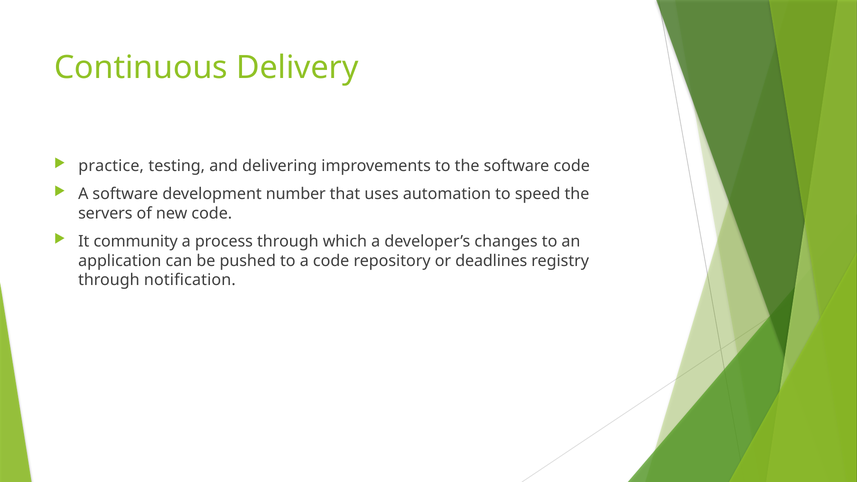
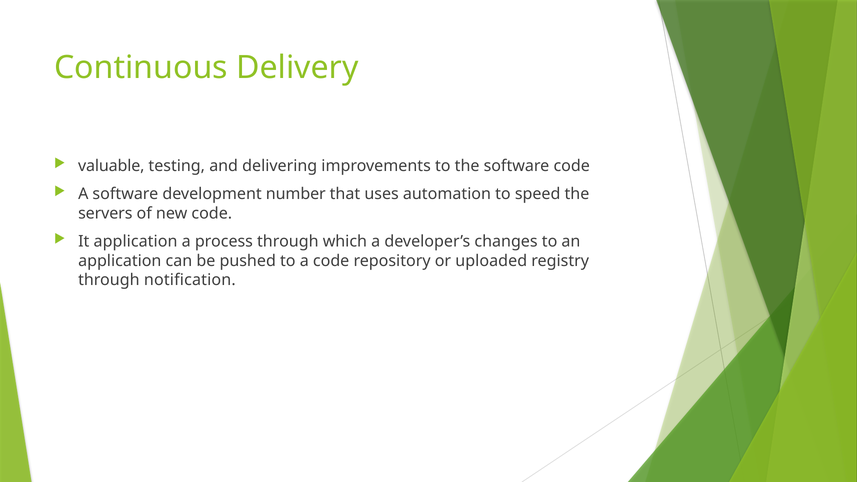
practice: practice -> valuable (111, 166)
It community: community -> application (136, 242)
deadlines: deadlines -> uploaded (491, 261)
